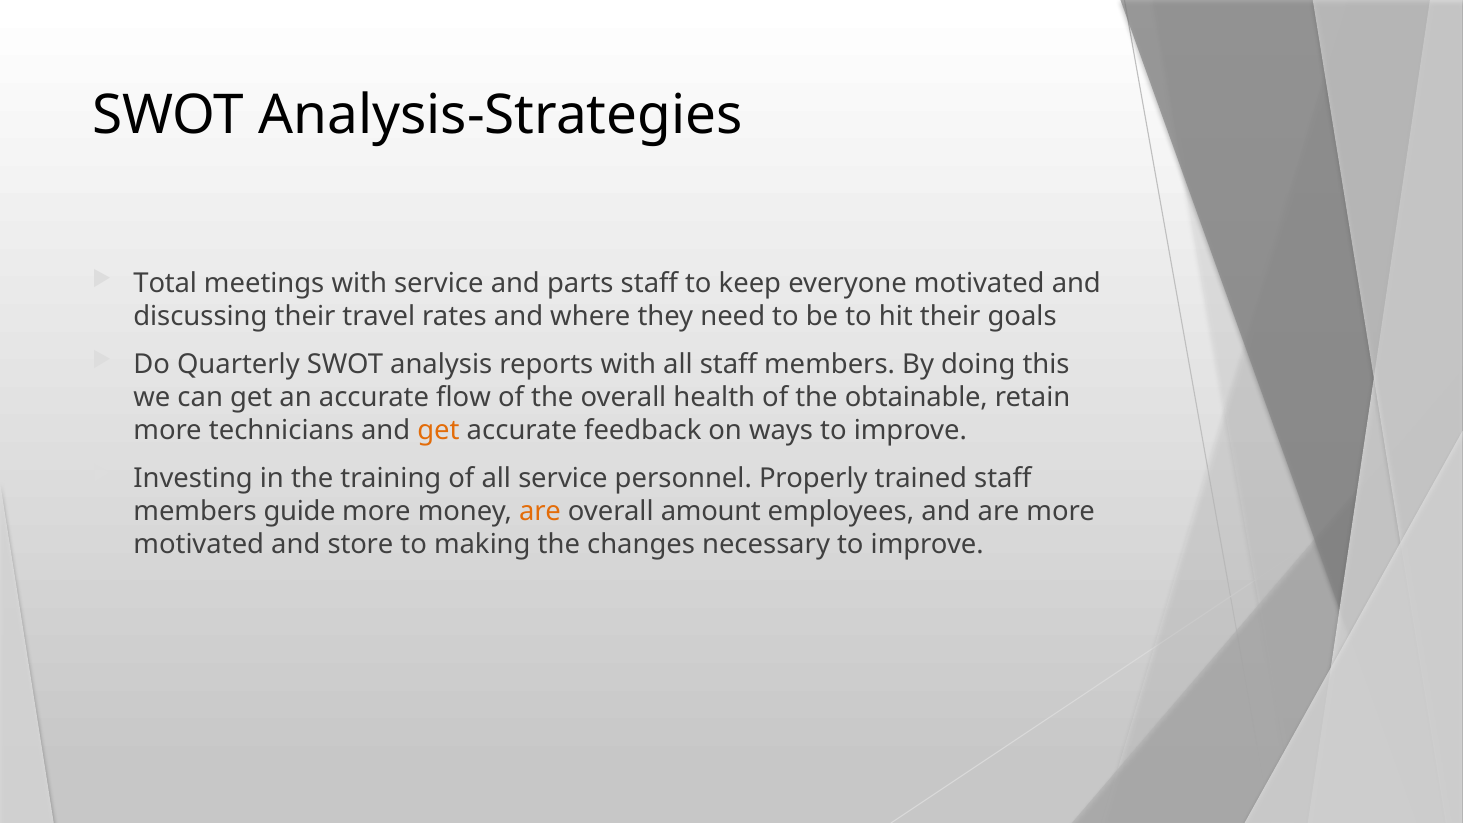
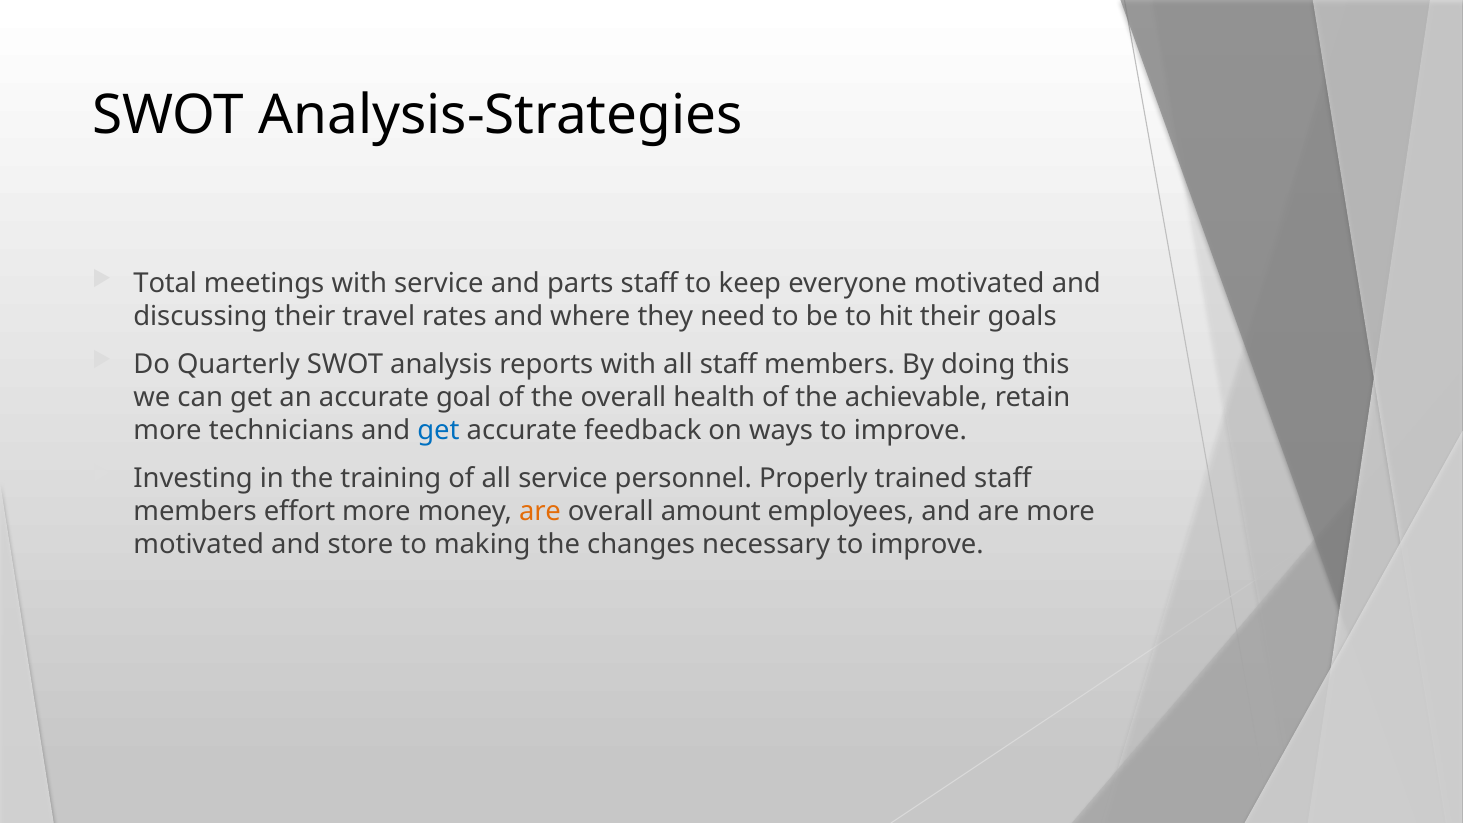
flow: flow -> goal (464, 397)
obtainable: obtainable -> achievable (916, 397)
get colour: orange -> blue (438, 430)
guide: guide -> effort (300, 511)
